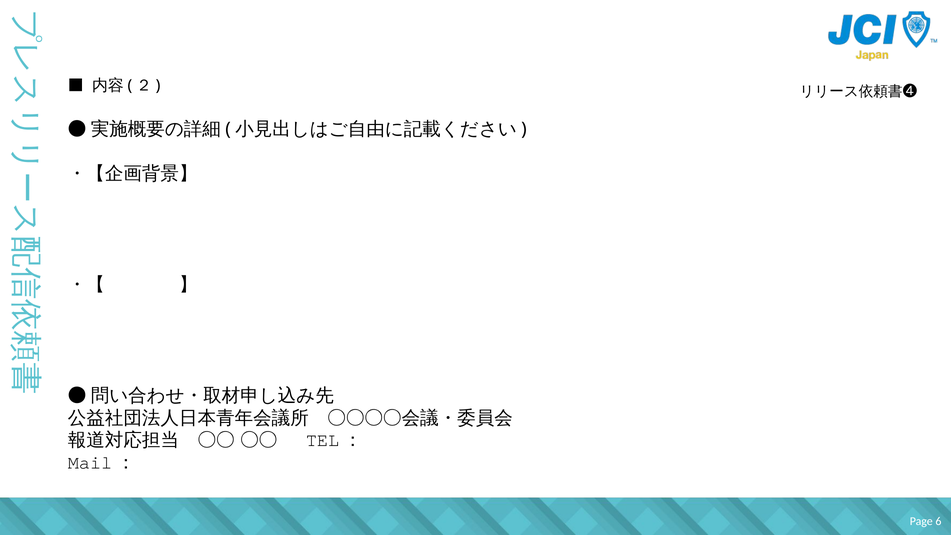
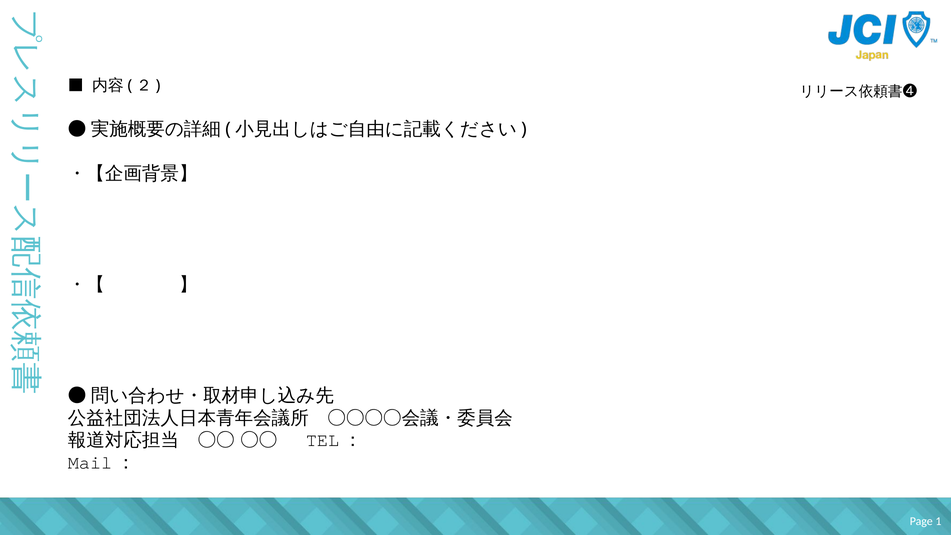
6: 6 -> 1 (938, 521)
